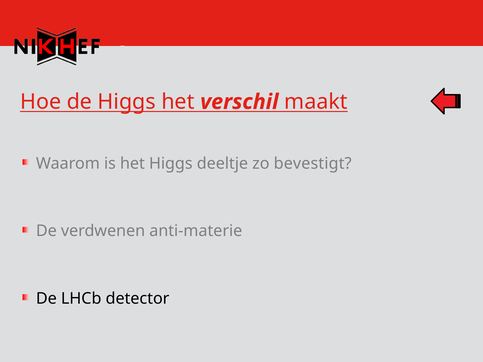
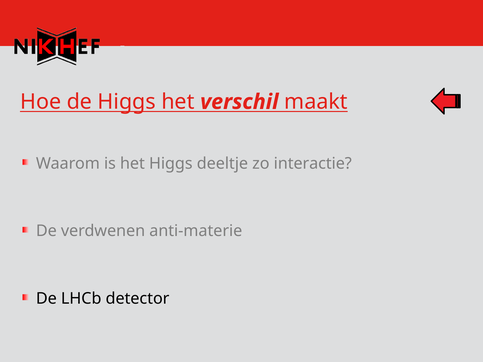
bevestigt: bevestigt -> interactie (313, 163)
